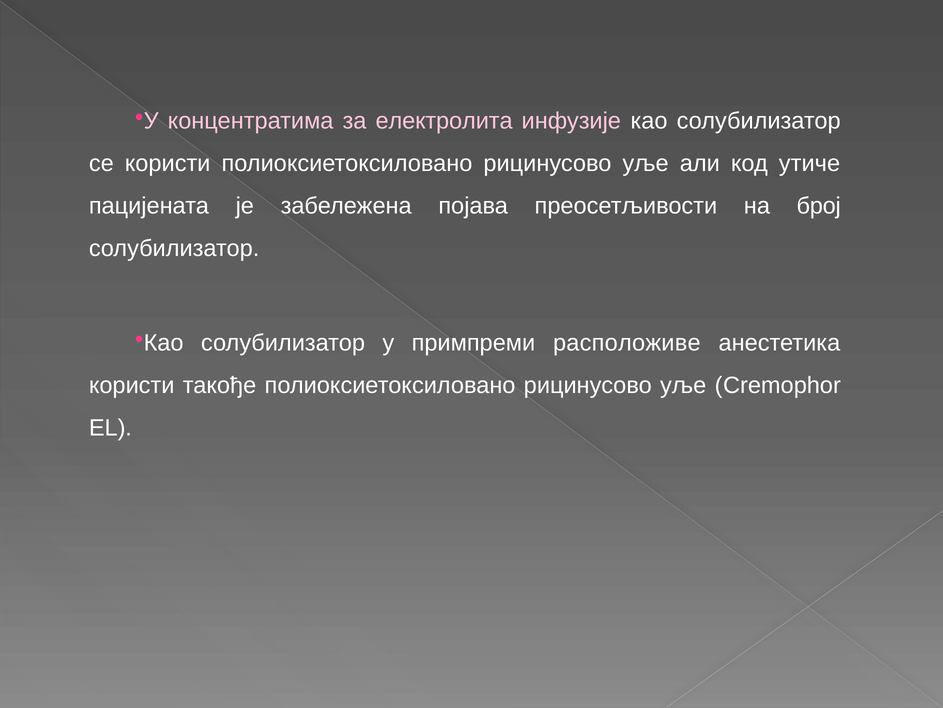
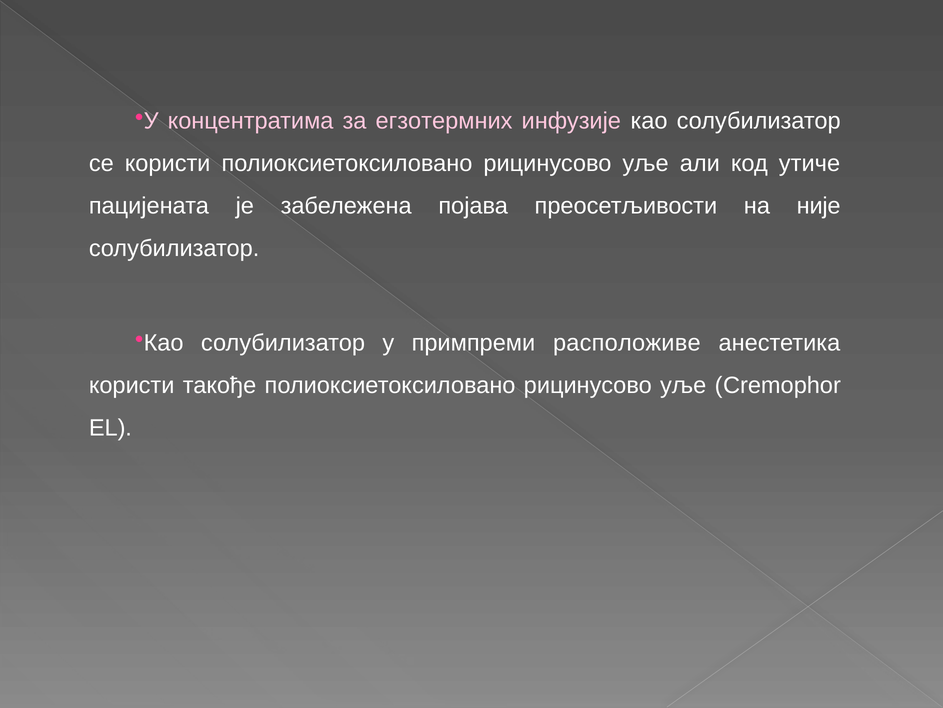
електролита: електролита -> егзотермних (444, 121)
број: број -> није (819, 206)
